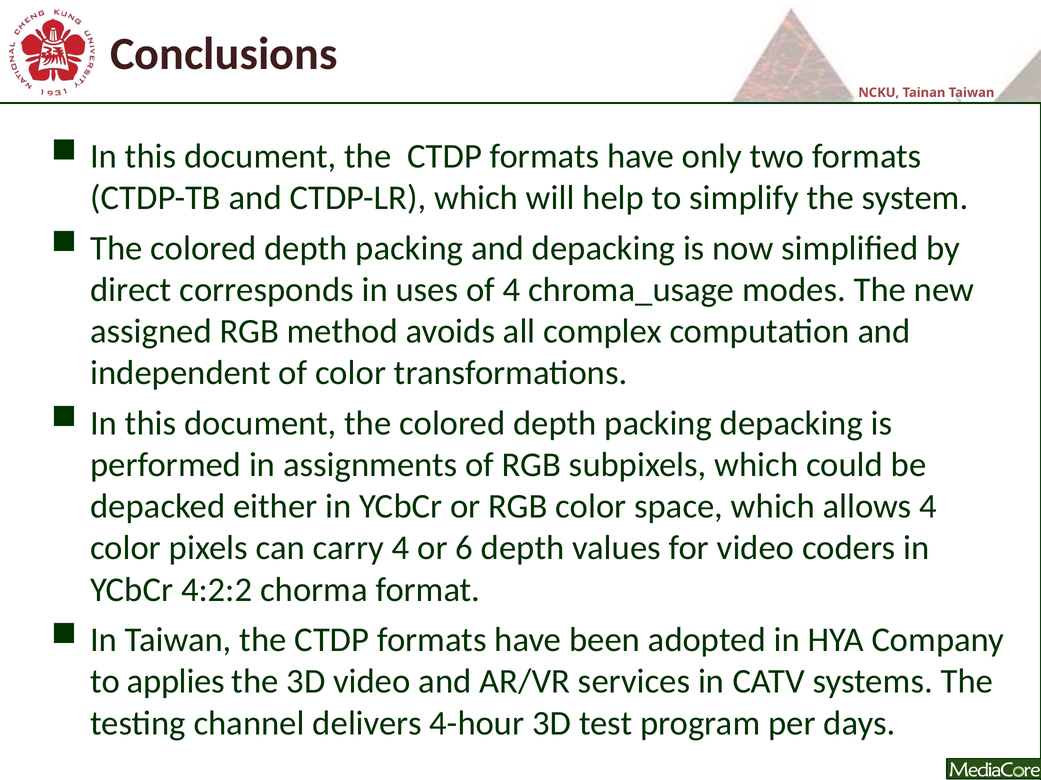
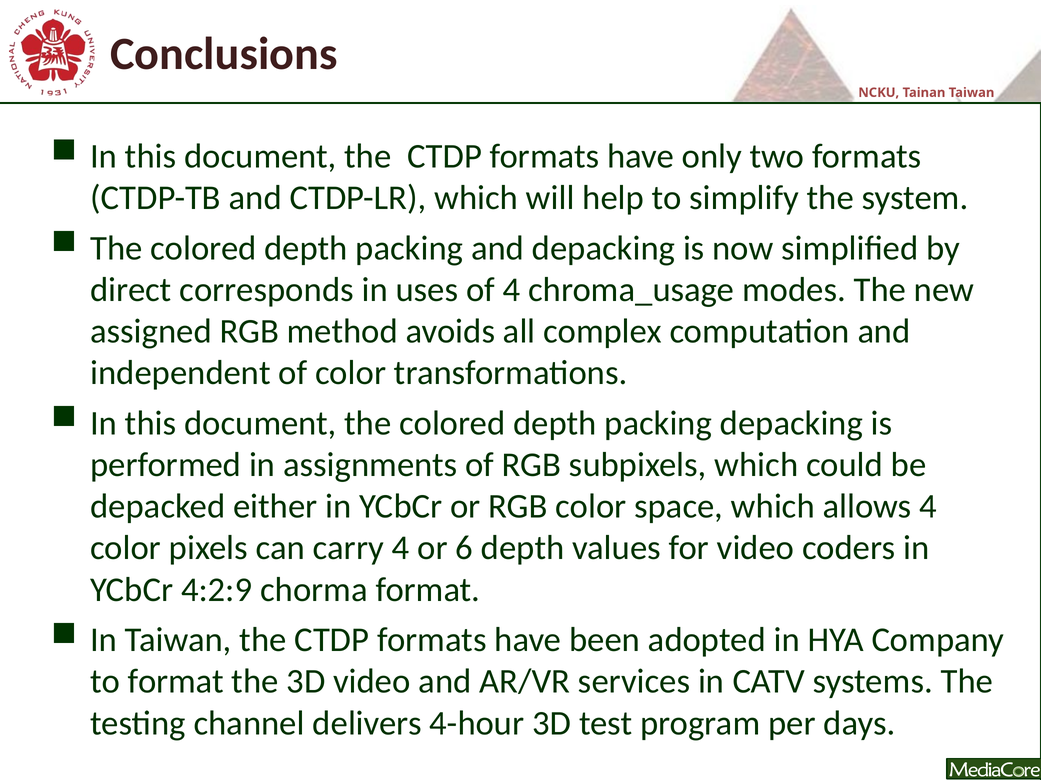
4:2:2: 4:2:2 -> 4:2:9 (217, 590)
to applies: applies -> format (176, 682)
